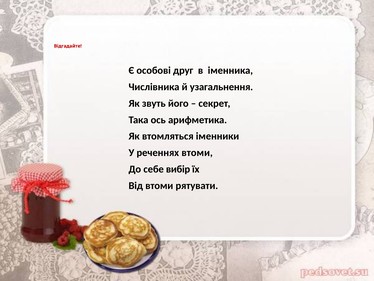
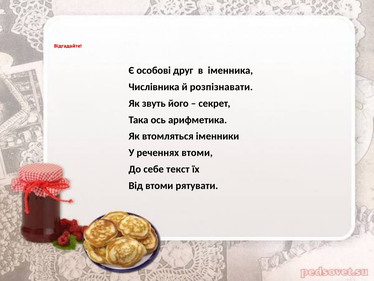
узагальнення: узагальнення -> розпізнавати (221, 87)
вибір: вибір -> текст (178, 169)
